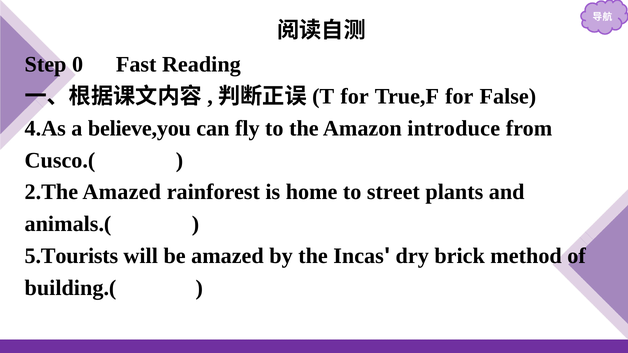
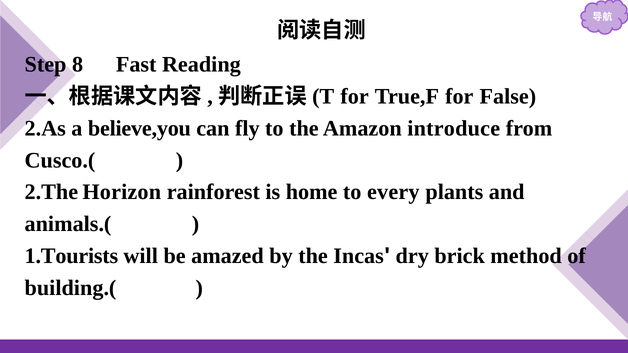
0: 0 -> 8 (78, 65)
4.As: 4.As -> 2.As (45, 128)
2.The Amazed: Amazed -> Horizon (122, 192)
street: street -> every (393, 192)
5.Tourists: 5.Tourists -> 1.Tourists (71, 256)
